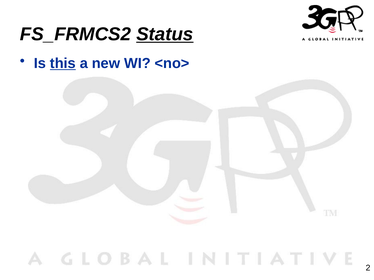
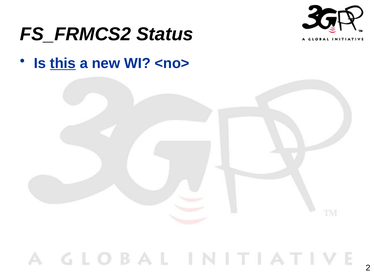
Status underline: present -> none (165, 34)
